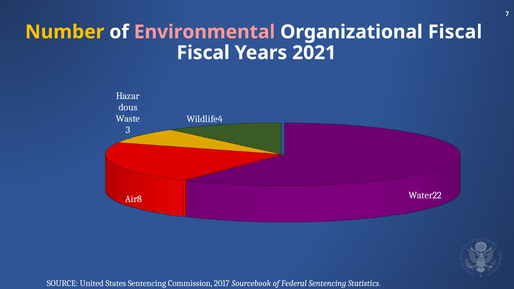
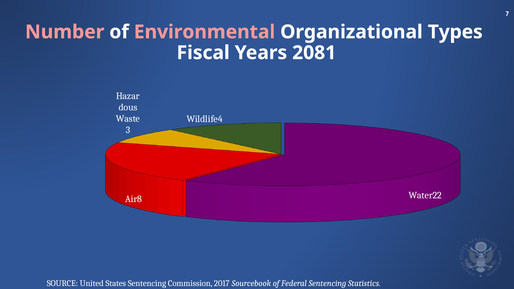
Number colour: yellow -> pink (65, 32)
Organizational Fiscal: Fiscal -> Types (455, 32)
2021: 2021 -> 2081 (314, 53)
